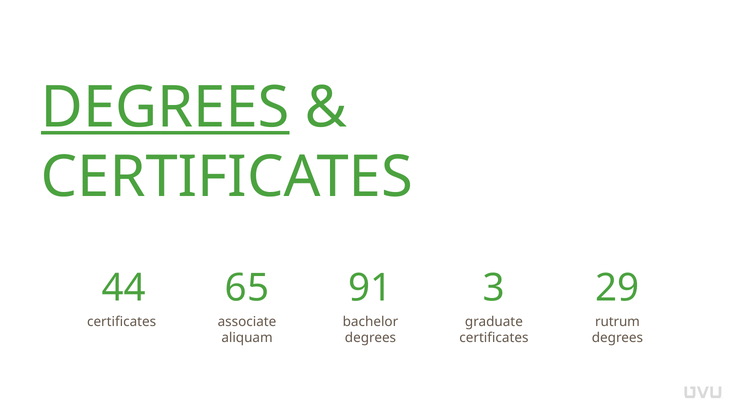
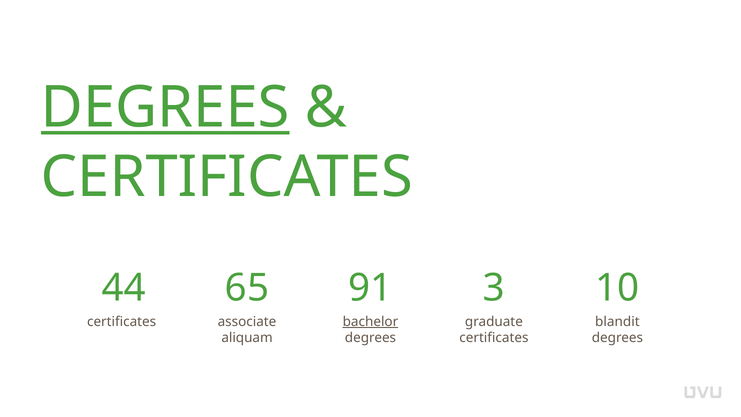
29: 29 -> 10 (617, 288)
bachelor underline: none -> present (370, 322)
rutrum: rutrum -> blandit (617, 322)
